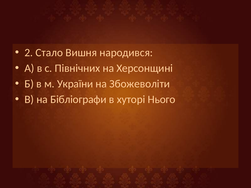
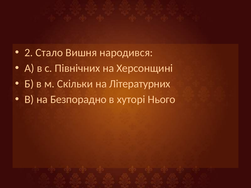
України: України -> Скільки (75, 84)
Збожеволіти: Збожеволіти -> Літературних (140, 84)
Бібліографи: Бібліографи -> Безпорадно (78, 100)
